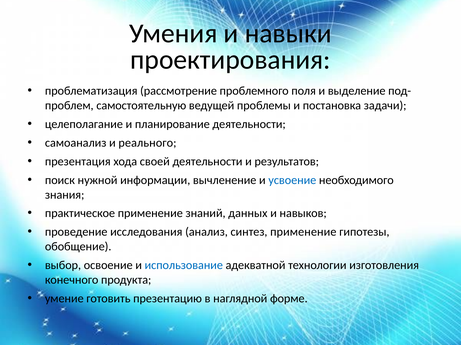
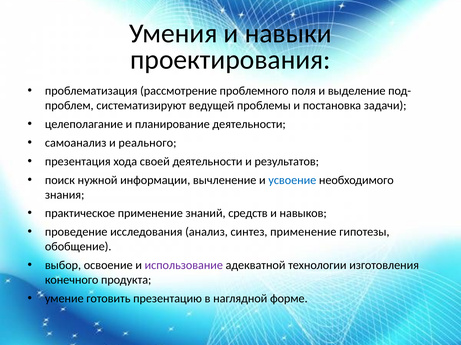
самостоятельную: самостоятельную -> систематизируют (141, 106)
данных: данных -> средств (248, 214)
использование colour: blue -> purple (184, 266)
